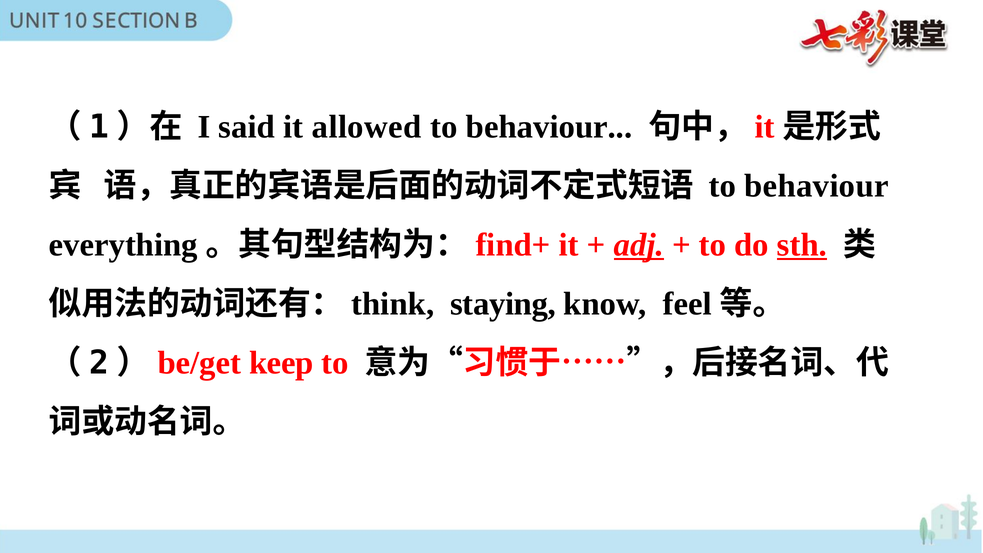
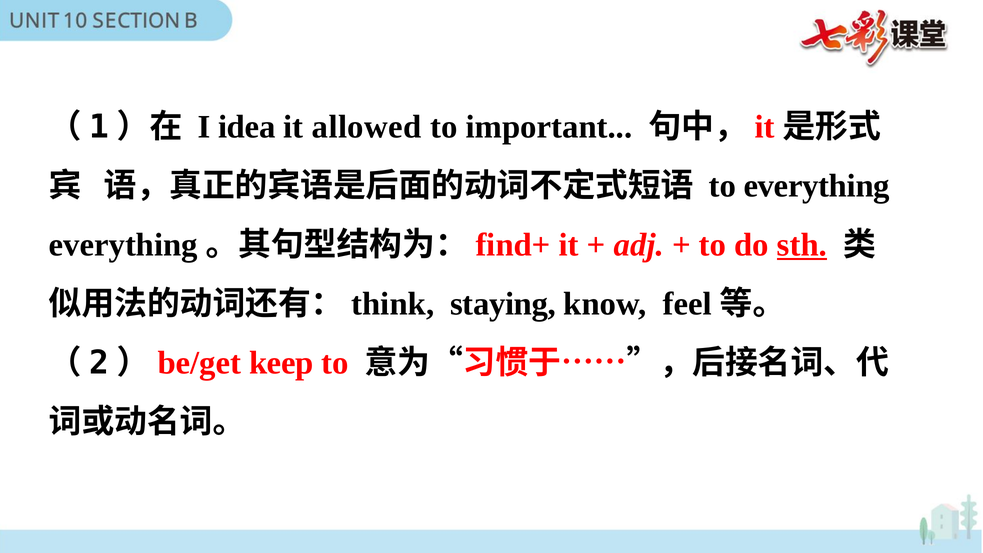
said: said -> idea (247, 127)
behaviour: behaviour -> important (549, 127)
behaviour: behaviour -> everything (817, 186)
adj underline: present -> none (639, 245)
